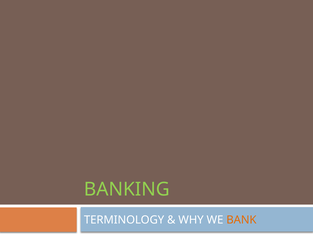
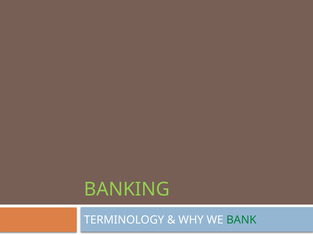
BANK colour: orange -> green (241, 220)
